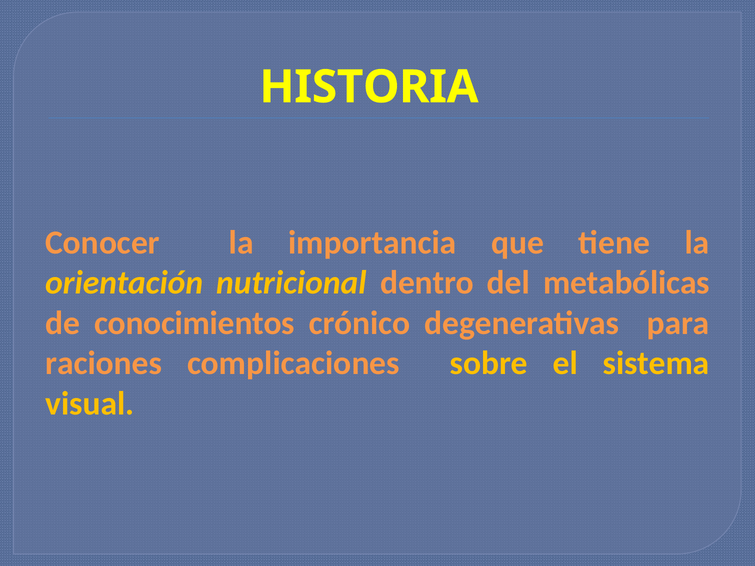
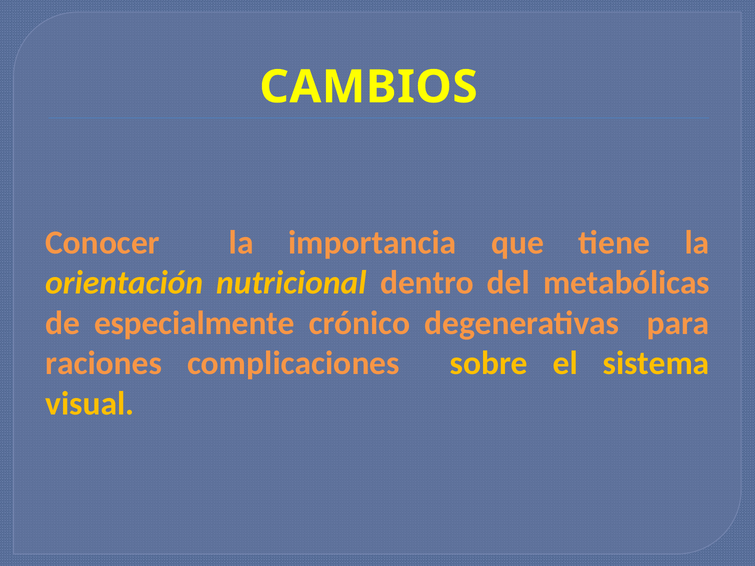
HISTORIA: HISTORIA -> CAMBIOS (369, 87)
conocimientos: conocimientos -> especialmente (194, 323)
